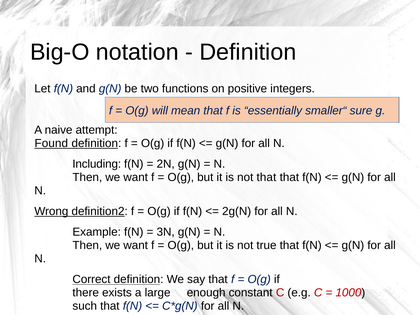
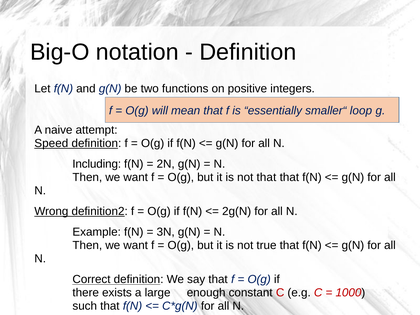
sure: sure -> loop (361, 111)
Found: Found -> Speed (51, 143)
